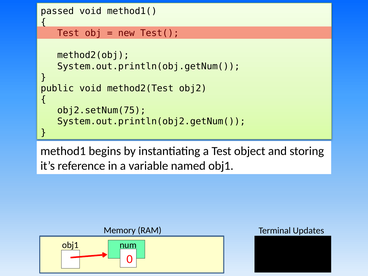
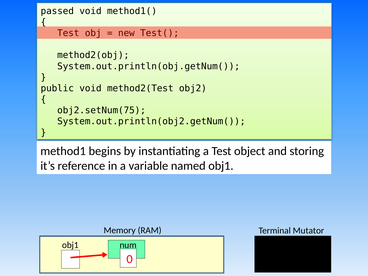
Updates: Updates -> Mutator (308, 231)
